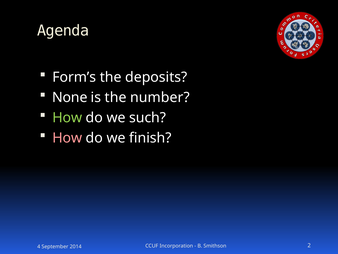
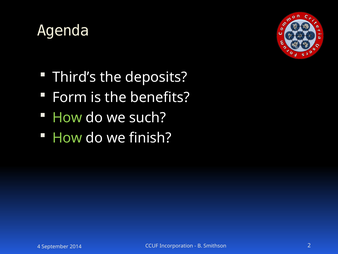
Form’s: Form’s -> Third’s (74, 77)
None: None -> Form (70, 97)
number: number -> benefits (160, 97)
How colour: pink -> light green (67, 138)
